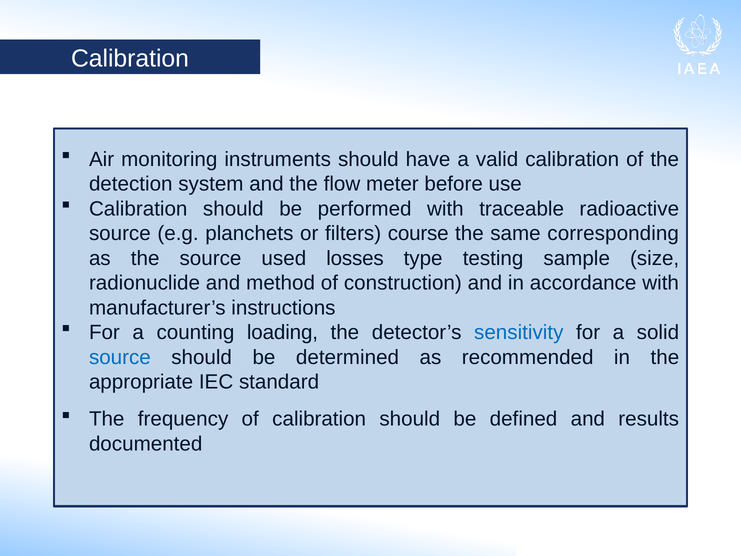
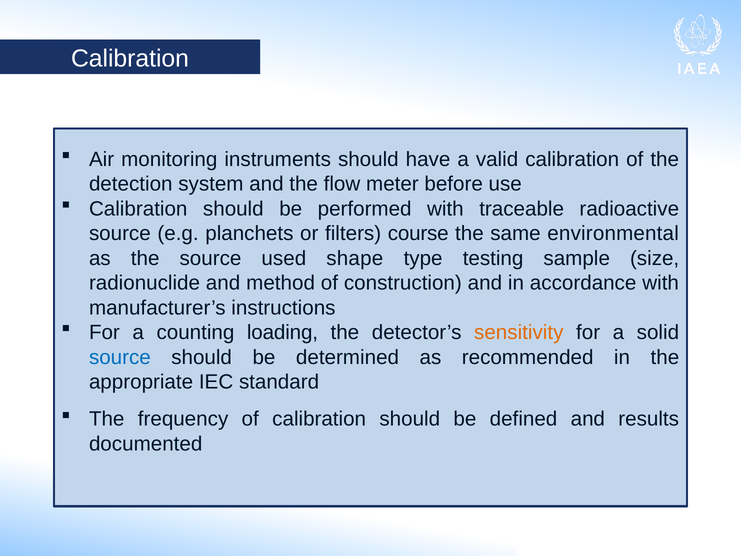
corresponding: corresponding -> environmental (613, 234)
losses: losses -> shape (355, 258)
sensitivity colour: blue -> orange (519, 332)
